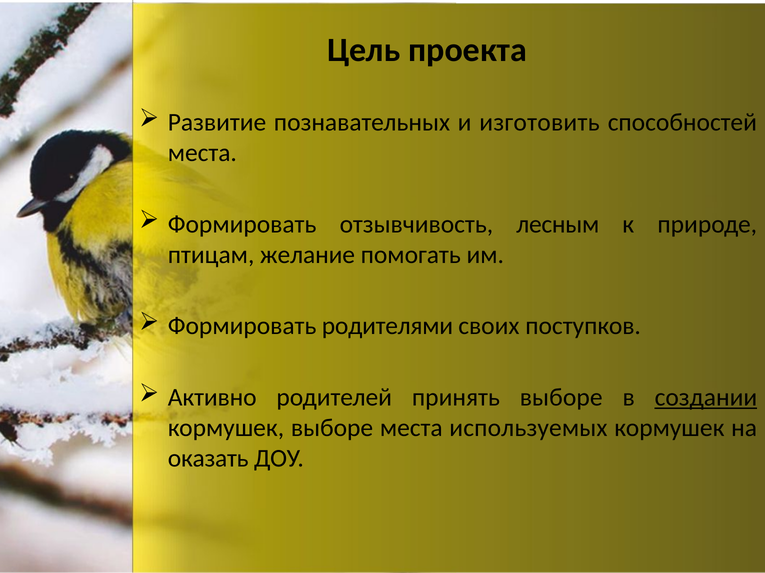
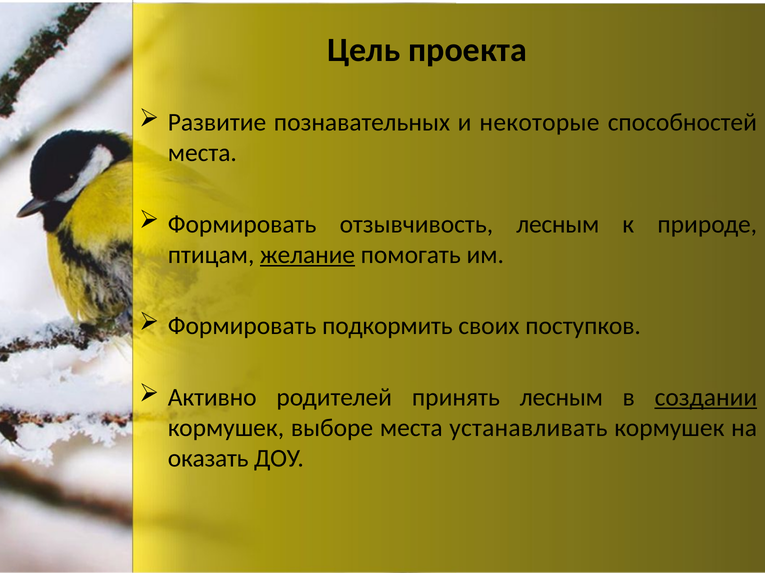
изготовить: изготовить -> некоторые (539, 123)
желание underline: none -> present (308, 255)
родителями: родителями -> подкормить (387, 326)
принять выборе: выборе -> лесным (561, 398)
используемых: используемых -> устанавливать (528, 428)
